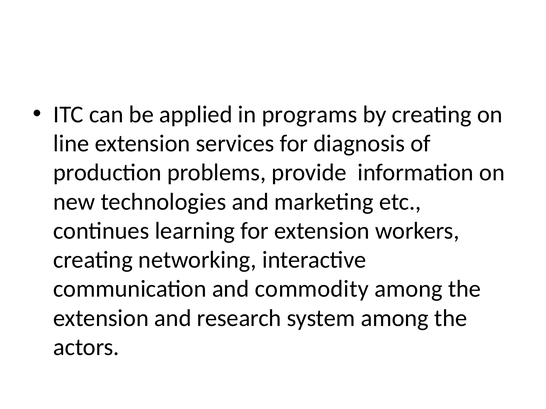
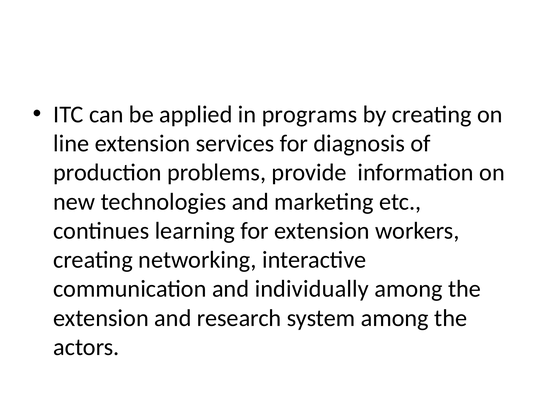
commodity: commodity -> individually (312, 289)
